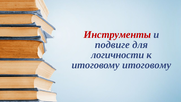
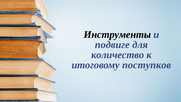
Инструменты colour: red -> black (117, 34)
логичности: логичности -> количество (118, 55)
итоговому итоговому: итоговому -> поступков (147, 65)
